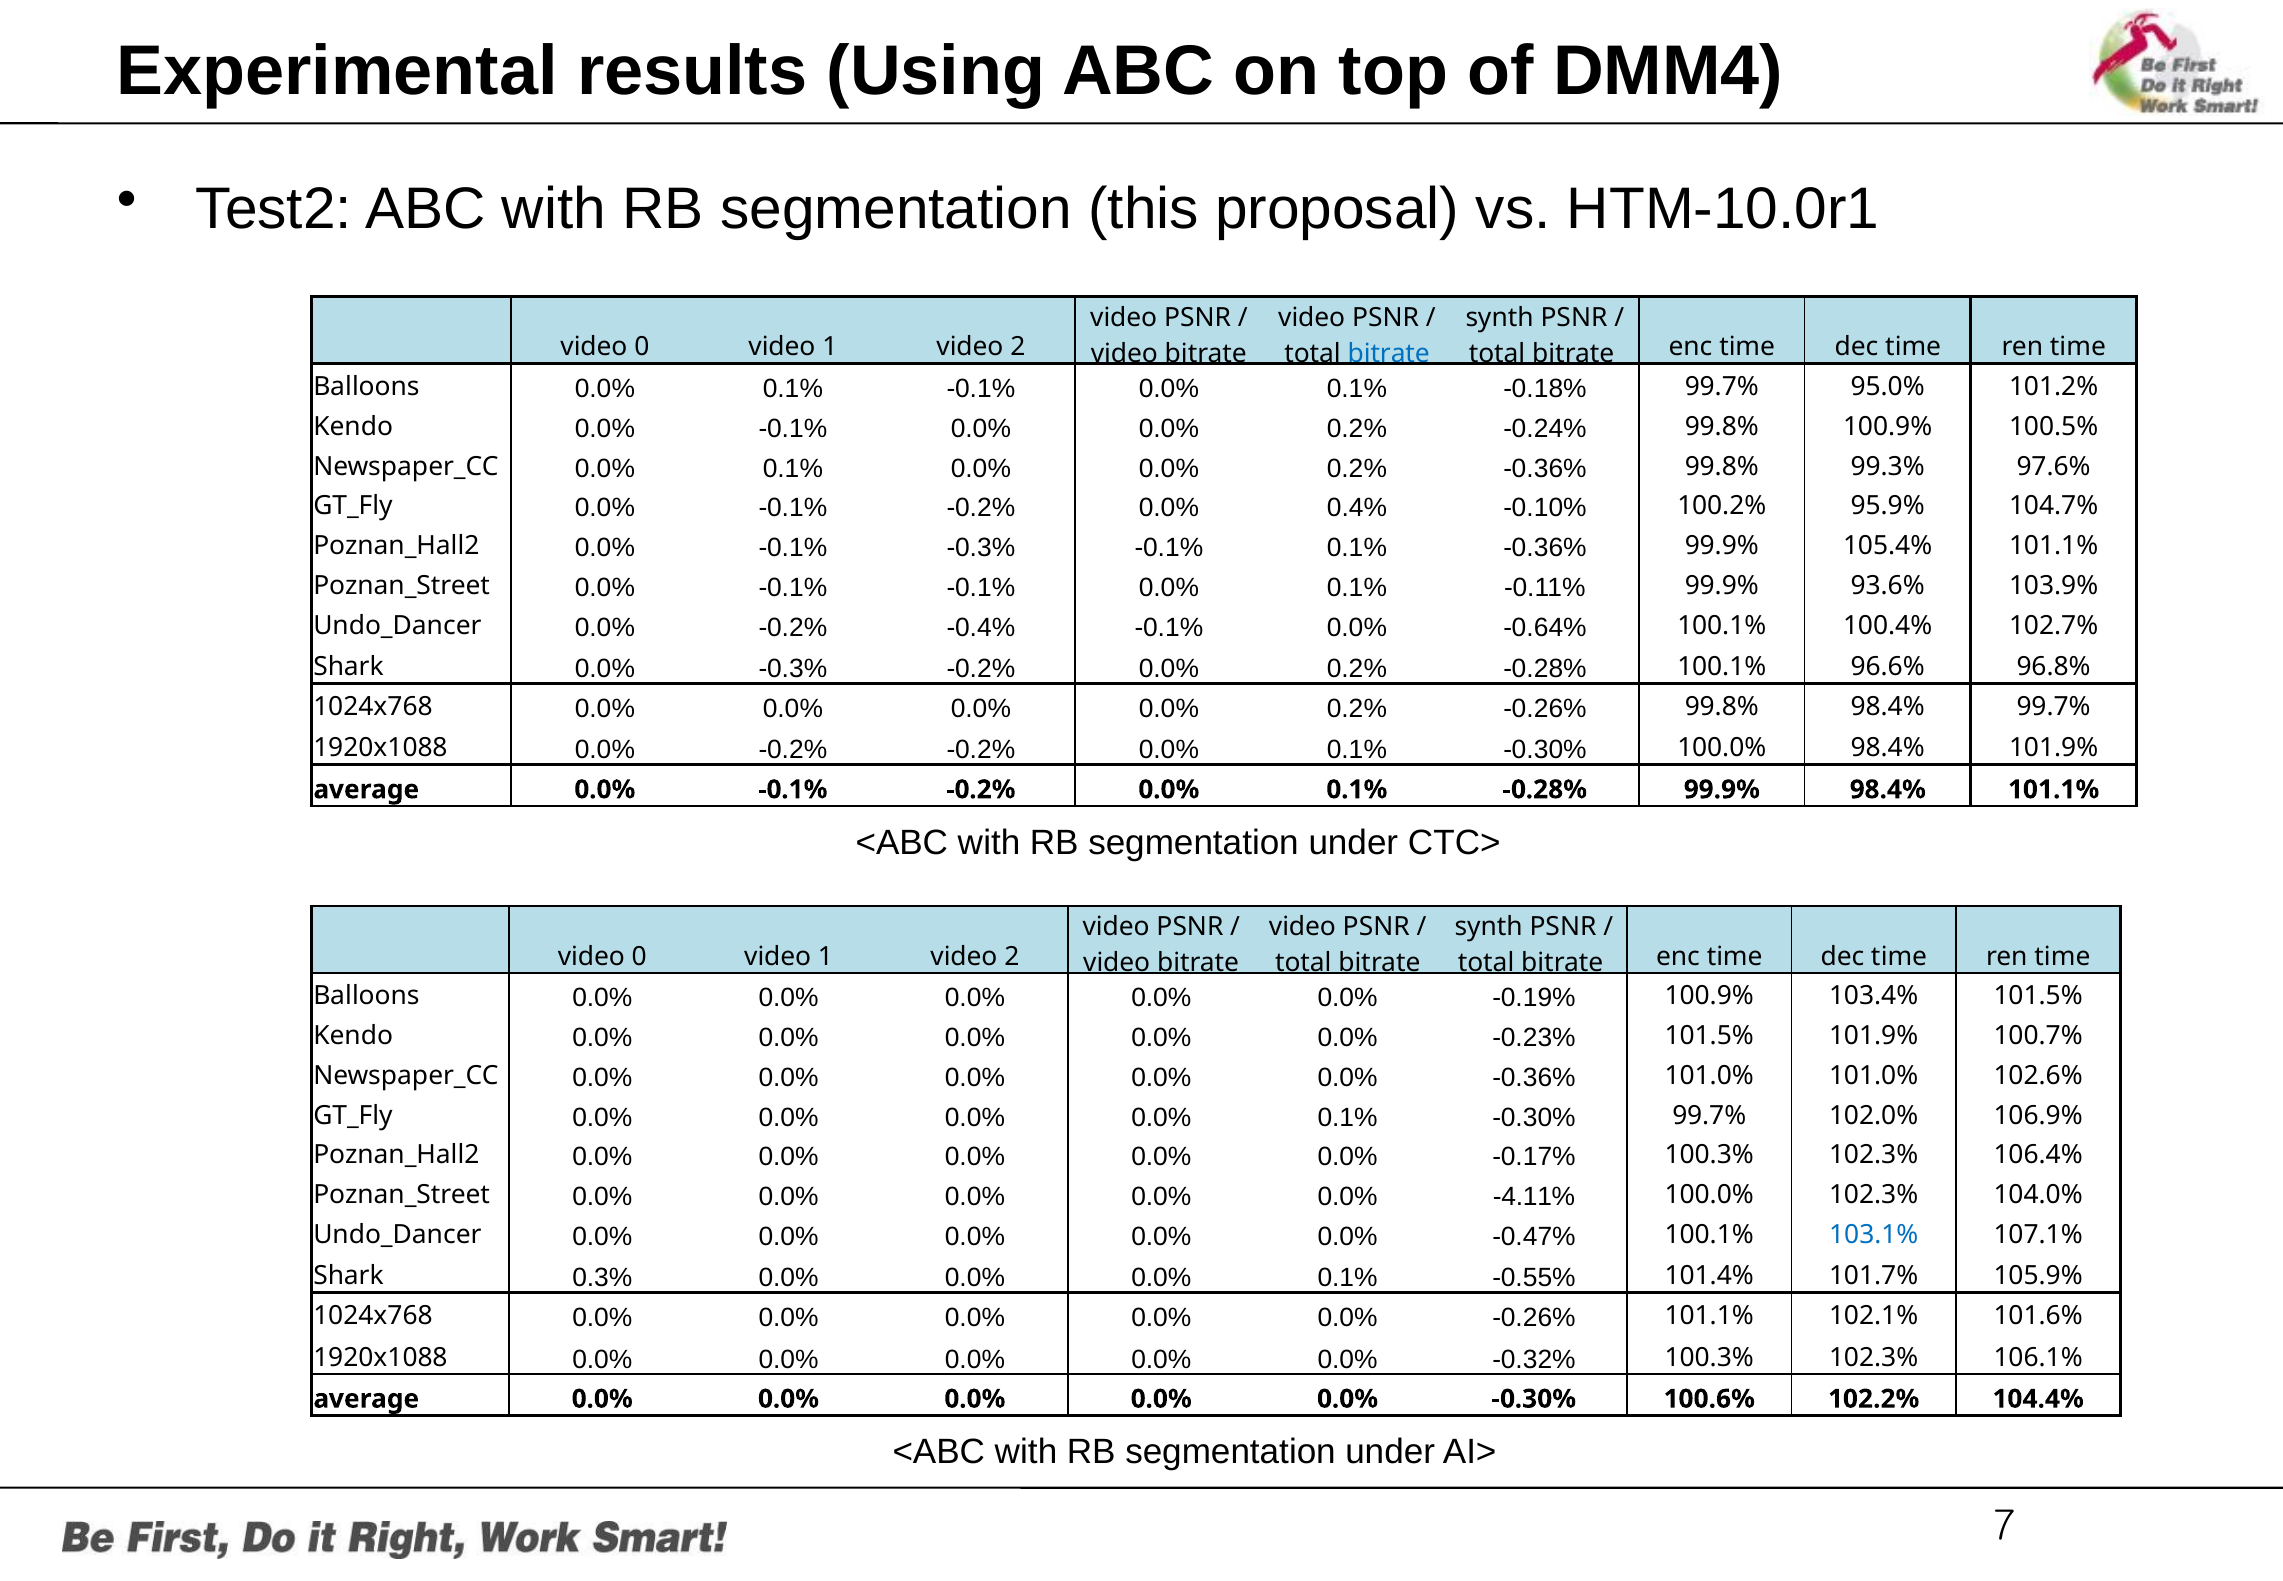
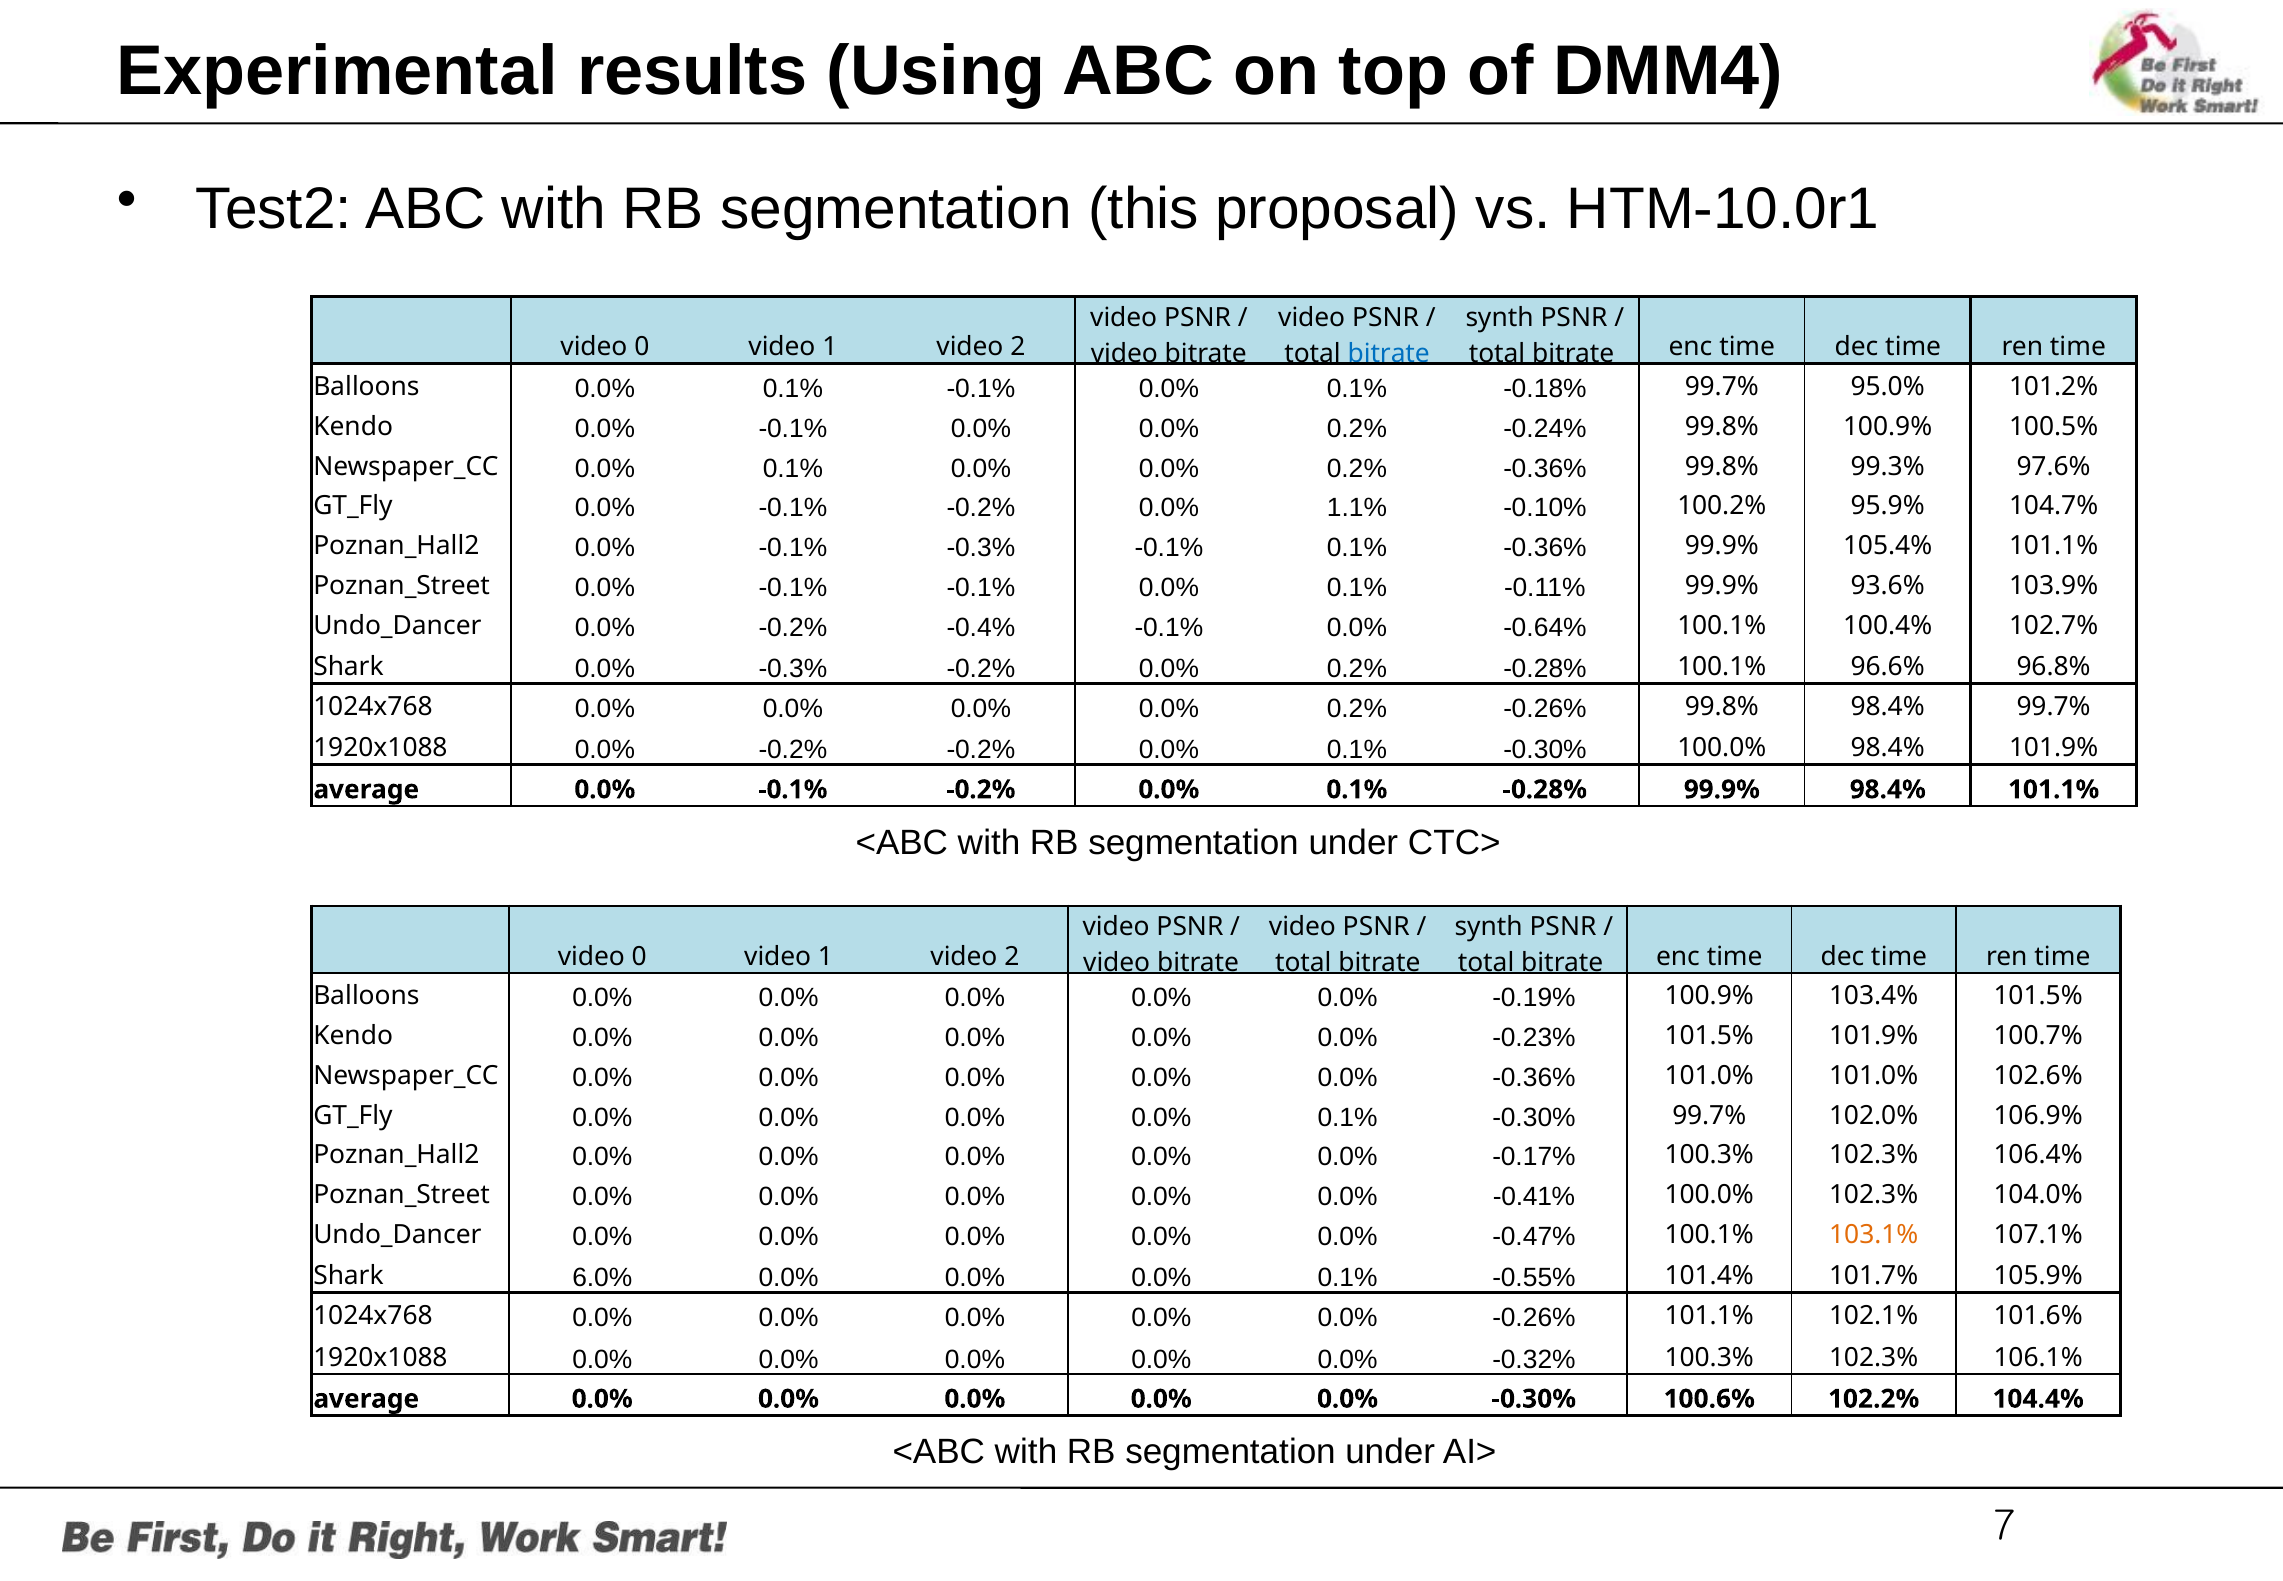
0.4%: 0.4% -> 1.1% (1357, 508)
-4.11%: -4.11% -> -0.41% (1534, 1197)
103.1% colour: blue -> orange (1874, 1234)
0.3%: 0.3% -> 6.0% (602, 1278)
